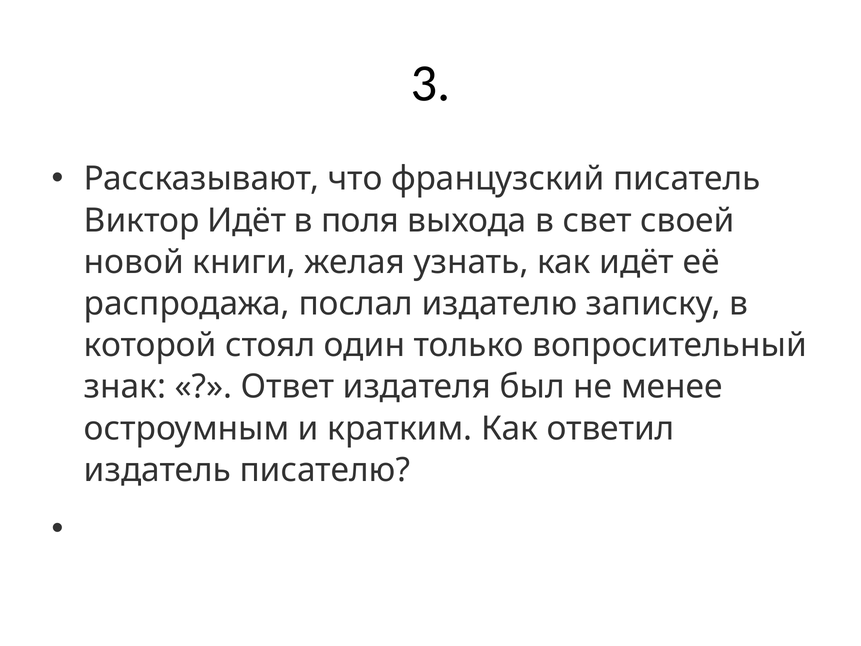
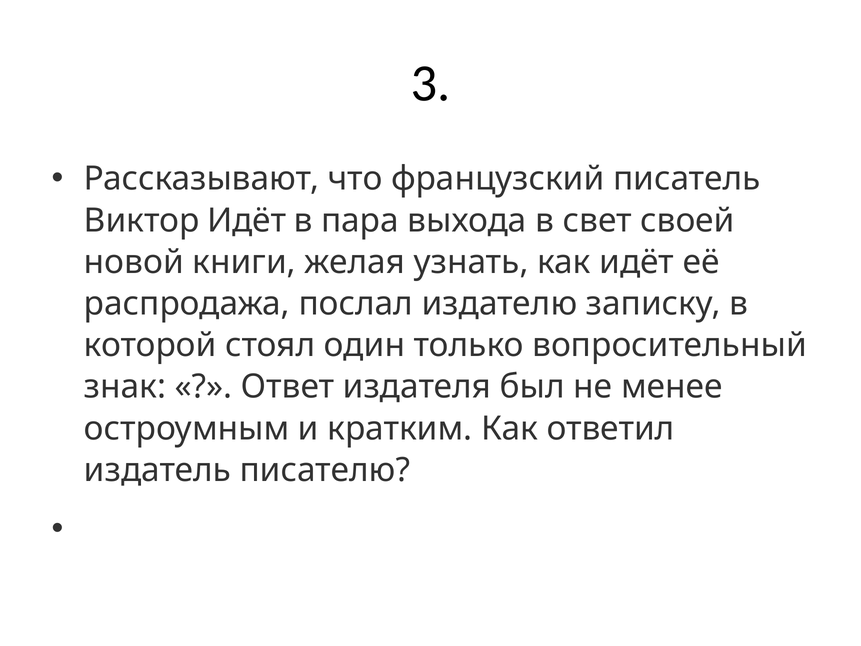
поля: поля -> пара (360, 220)
